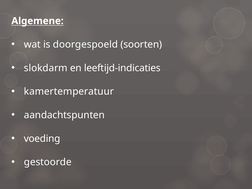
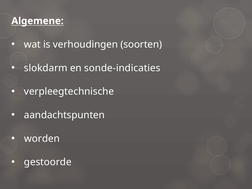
doorgespoeld: doorgespoeld -> verhoudingen (85, 44)
leeftijd-indicaties: leeftijd-indicaties -> sonde-indicaties (122, 68)
kamertemperatuur: kamertemperatuur -> verpleegtechnische (69, 92)
voeding: voeding -> worden (42, 139)
